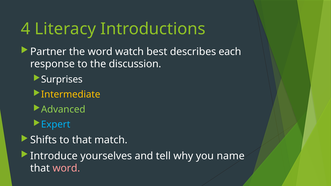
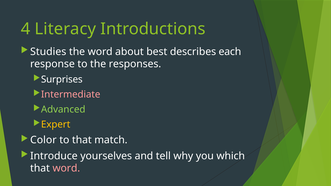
Partner: Partner -> Studies (48, 52)
watch: watch -> about (129, 52)
discussion: discussion -> responses (135, 64)
Intermediate colour: yellow -> pink (71, 95)
Expert colour: light blue -> yellow (56, 125)
Shifts: Shifts -> Color (43, 140)
name: name -> which (231, 156)
